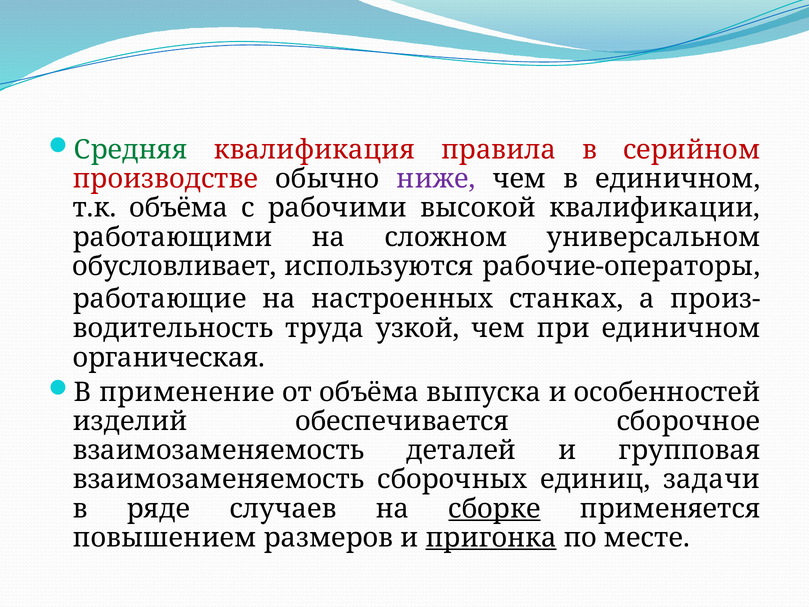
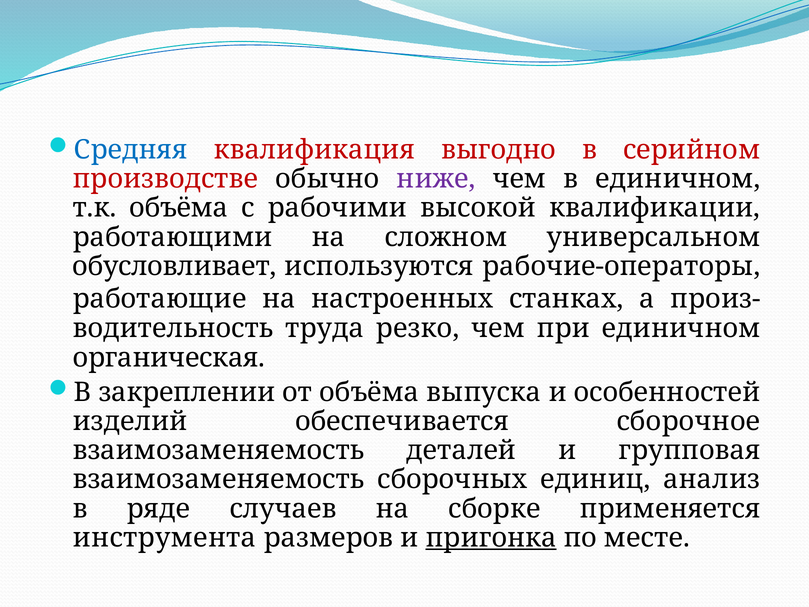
Средняя colour: green -> blue (131, 150)
правила: правила -> выгодно (499, 150)
узкой: узкой -> резко (418, 328)
применение: применение -> закреплении (187, 392)
задачи: задачи -> анализ (712, 479)
сборке underline: present -> none (494, 508)
повышением: повышением -> инструмента (165, 538)
